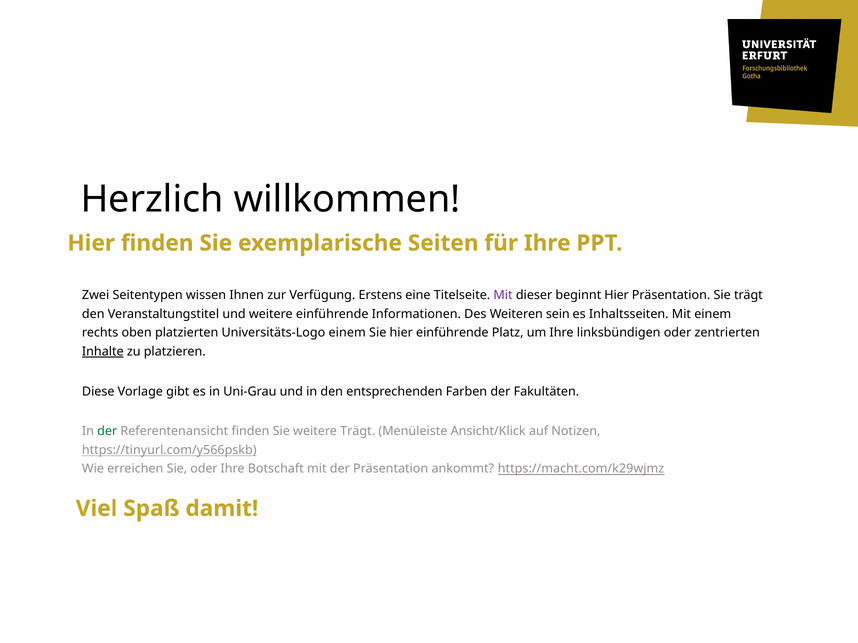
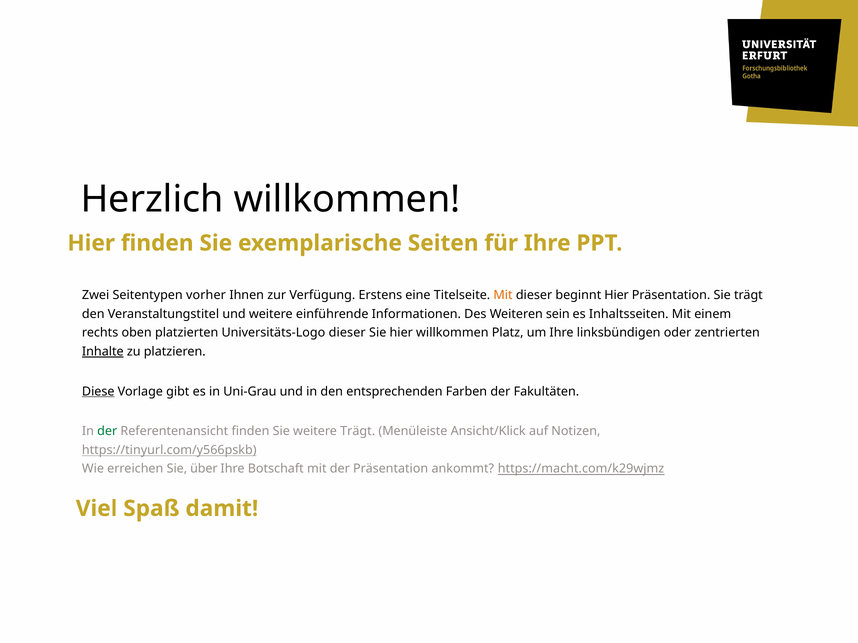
wissen: wissen -> vorher (206, 295)
Mit colour: purple -> orange (503, 295)
Universitäts-Logo einem: einem -> dieser (347, 333)
hier einführende: einführende -> willkommen (452, 333)
Diese underline: none -> present (98, 392)
Sie oder: oder -> über (204, 469)
